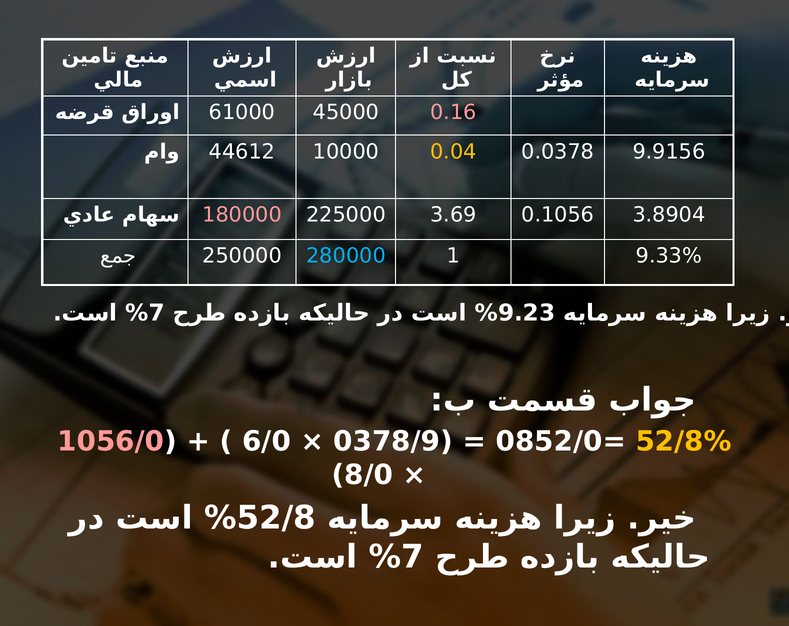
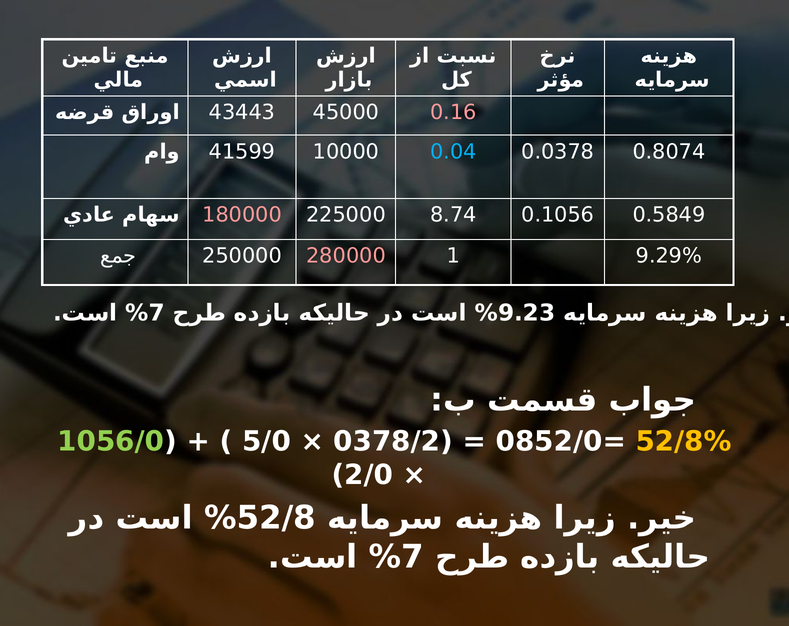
61000: 61000 -> 43443 (242, 113)
44612: 44612 -> 41599 (242, 152)
0.04 colour: yellow -> light blue (453, 152)
9.9156: 9.9156 -> 0.8074 (669, 152)
3.69: 3.69 -> 8.74 (453, 215)
3.8904: 3.8904 -> 0.5849 (669, 215)
280000 colour: light blue -> pink (346, 256)
9.33%: 9.33% -> 9.29% (669, 256)
1056/0 colour: pink -> light green (111, 442)
6/0: 6/0 -> 5/0 (266, 442)
0378/9: 0378/9 -> 0378/2 (387, 442)
8/0: 8/0 -> 2/0 (369, 475)
